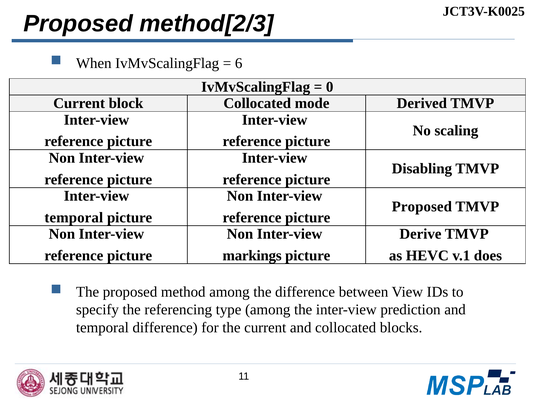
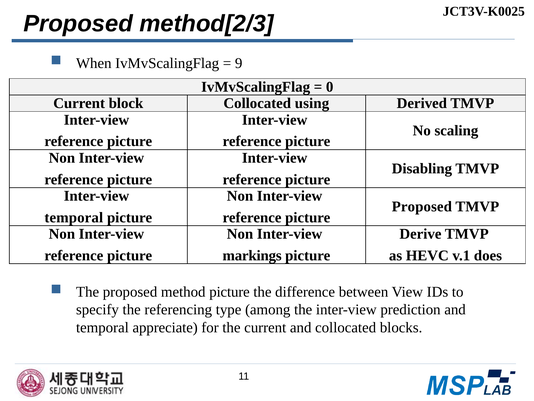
6: 6 -> 9 (239, 63)
mode: mode -> using (312, 103)
method among: among -> picture (230, 292)
temporal difference: difference -> appreciate (165, 327)
